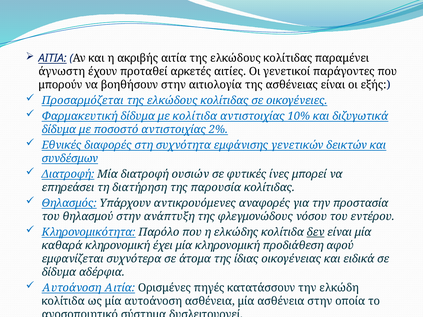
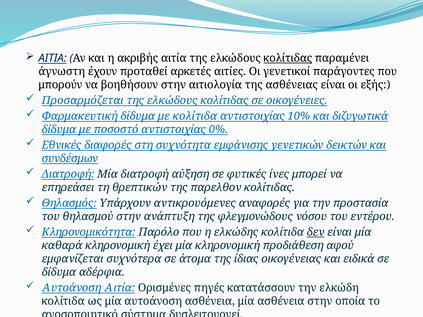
κολίτιδας underline: none -> present (288, 58)
2%: 2% -> 0% (218, 130)
ουσιών: ουσιών -> αύξηση (190, 174)
διατήρηση: διατήρηση -> θρεπτικών (140, 188)
παρουσία: παρουσία -> παρελθον (216, 188)
